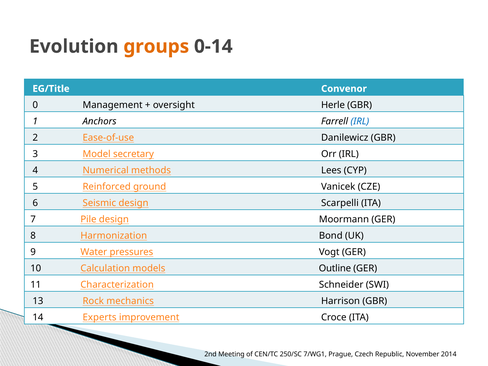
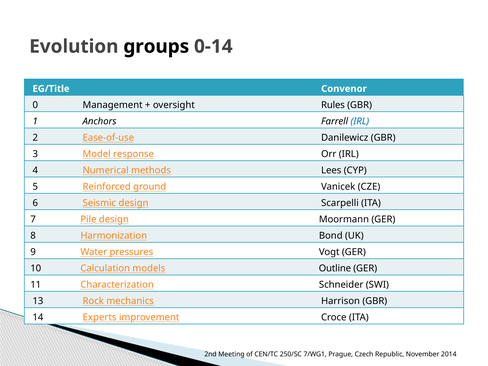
groups colour: orange -> black (156, 46)
Herle: Herle -> Rules (333, 105)
secretary: secretary -> response (133, 154)
